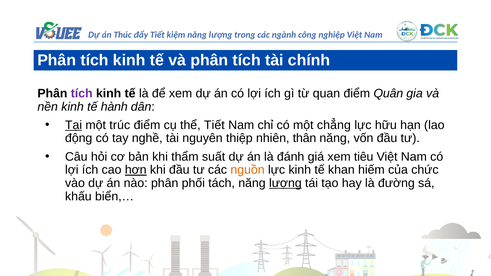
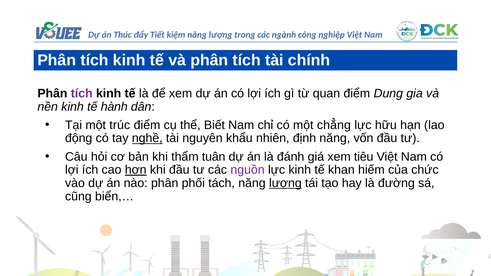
Quân: Quân -> Dung (388, 93)
Tại underline: present -> none (74, 125)
thể Tiết: Tiết -> Biết (214, 125)
nghề underline: none -> present (147, 138)
thiệp: thiệp -> khẩu (239, 138)
thân: thân -> định (304, 138)
suất: suất -> tuân (214, 157)
nguồn colour: orange -> purple (248, 170)
khấu: khấu -> cũng (78, 196)
